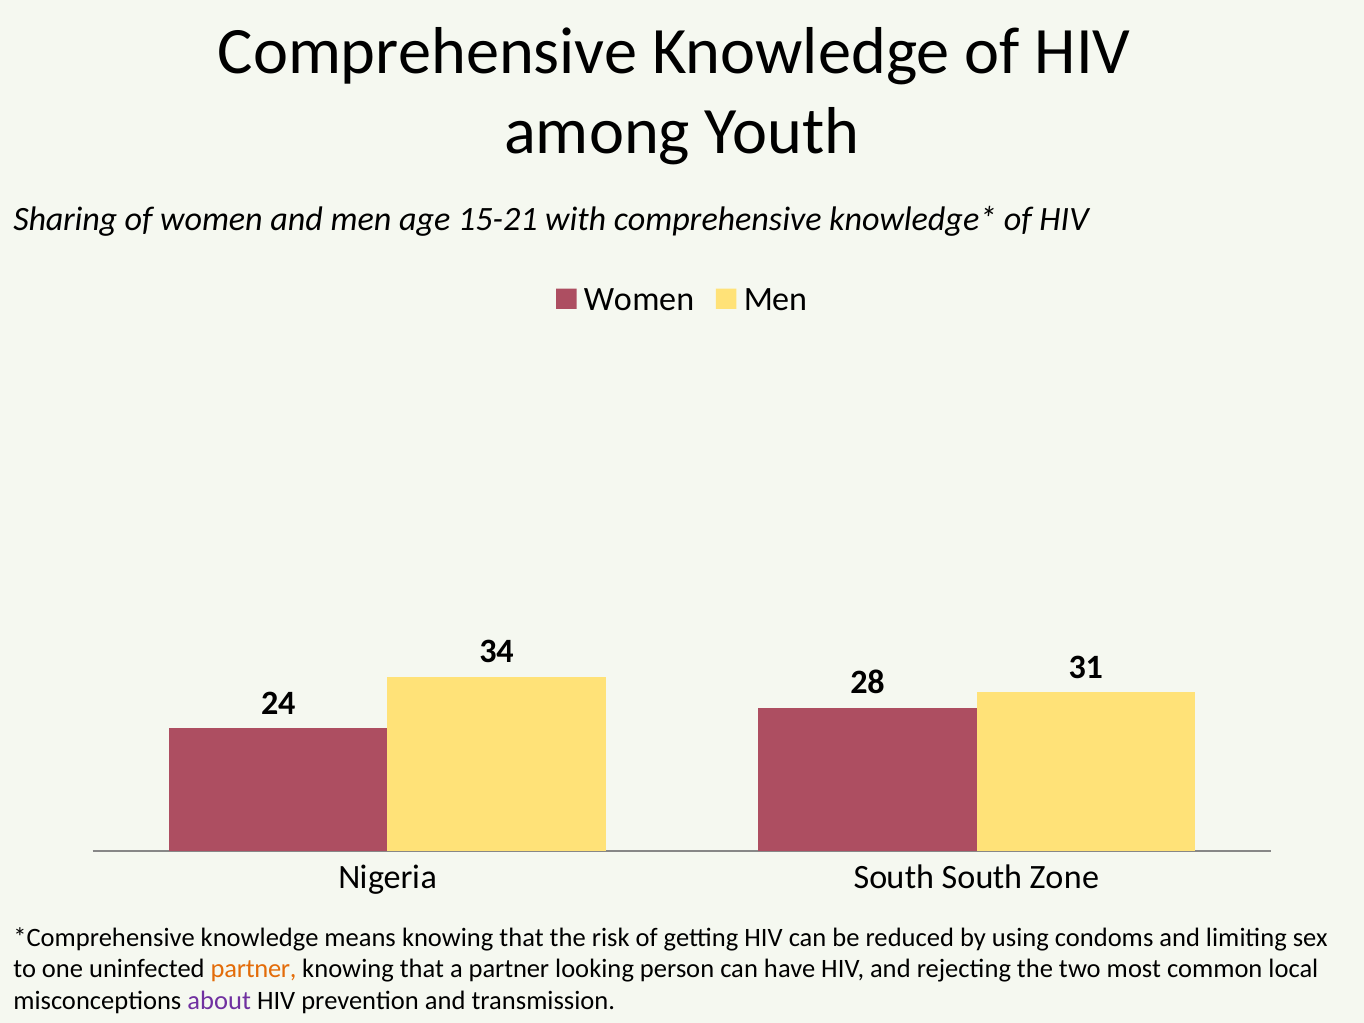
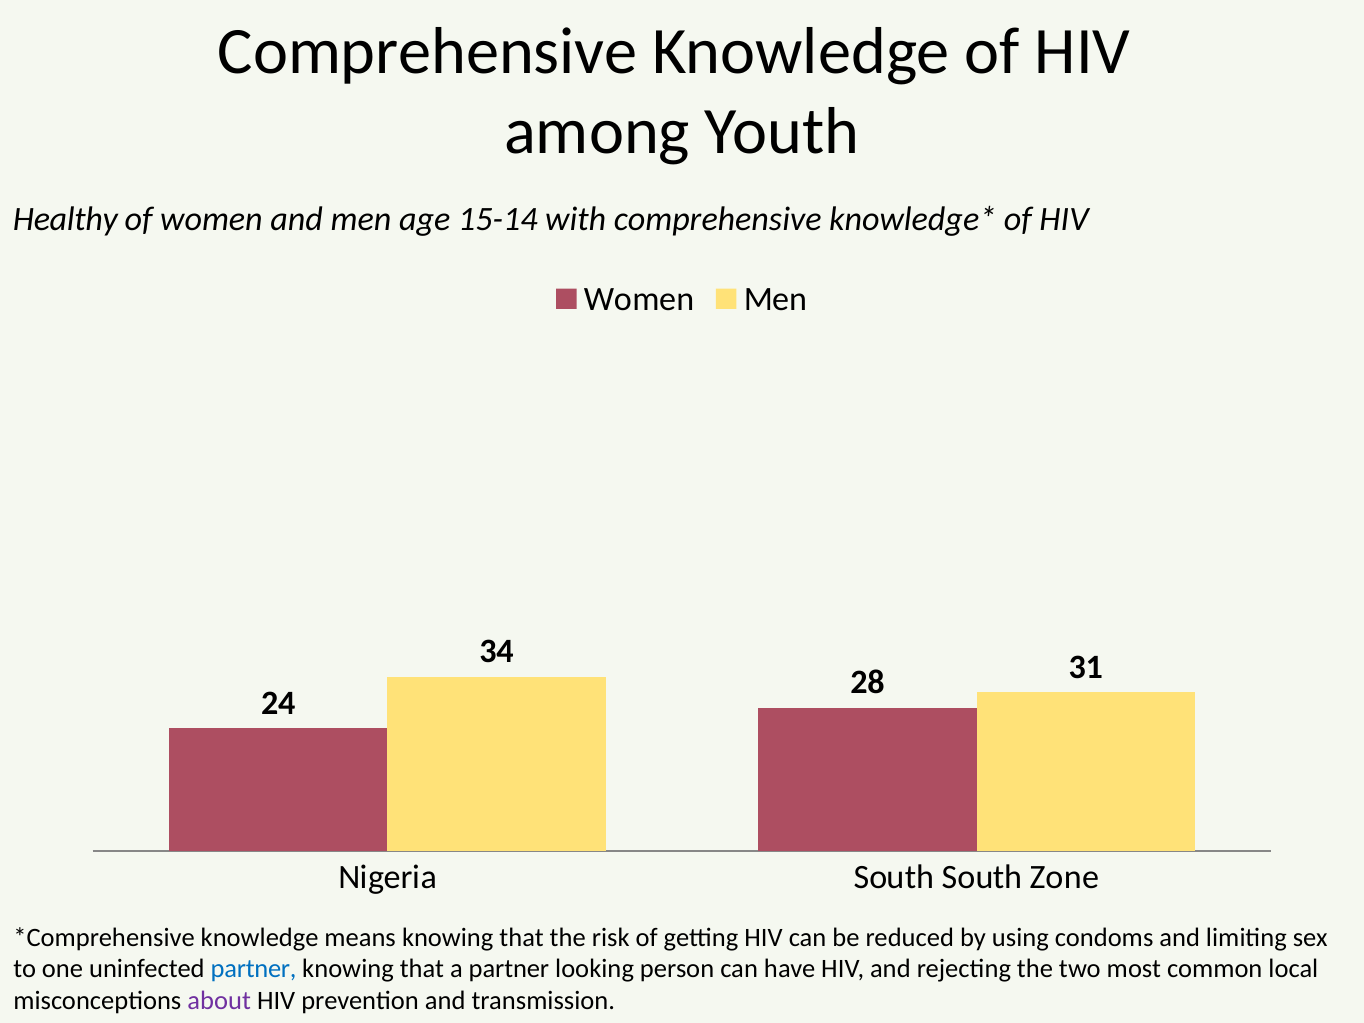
Sharing: Sharing -> Healthy (65, 219)
15-21: 15-21 -> 15-14 (498, 219)
partner colour: orange -> blue (254, 969)
